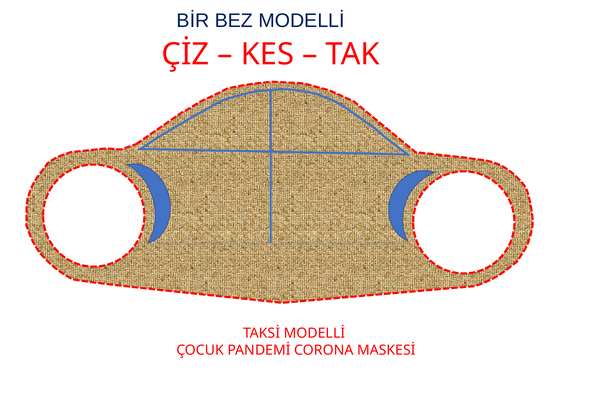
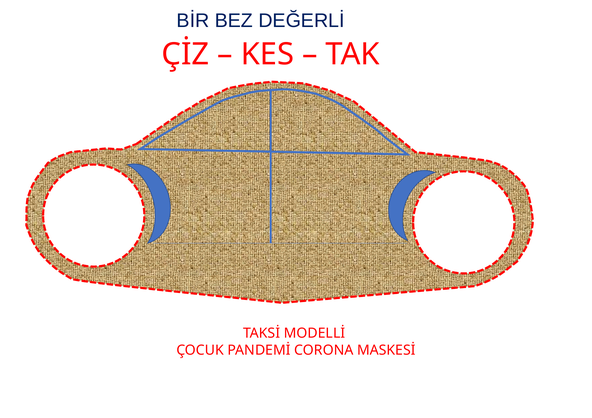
BEZ MODELLİ: MODELLİ -> DEĞERLİ (302, 21)
